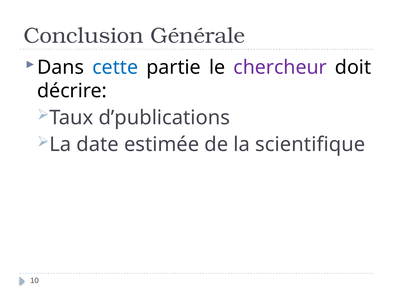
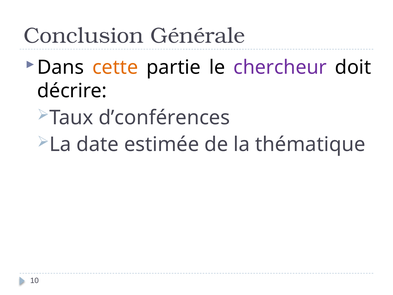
cette colour: blue -> orange (115, 67)
d’publications: d’publications -> d’conférences (164, 118)
scientifique: scientifique -> thématique (310, 144)
